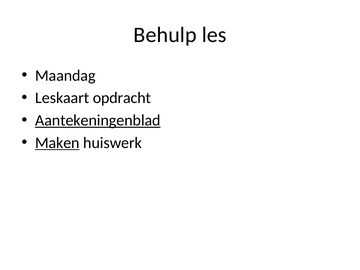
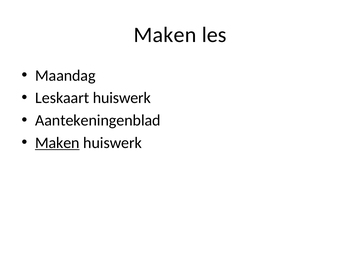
Behulp: Behulp -> Maken (165, 35)
Leskaart opdracht: opdracht -> huiswerk (122, 98)
Aantekeningenblad underline: present -> none (98, 120)
